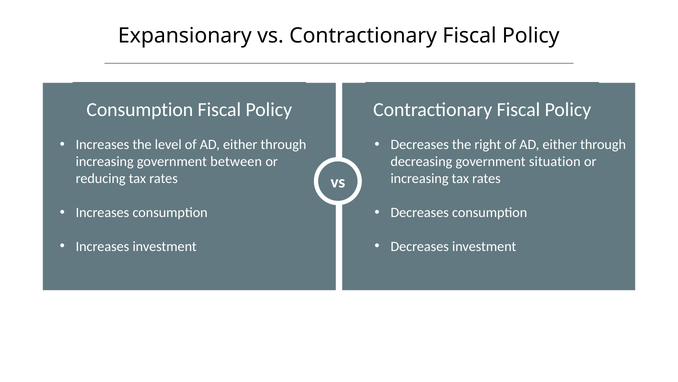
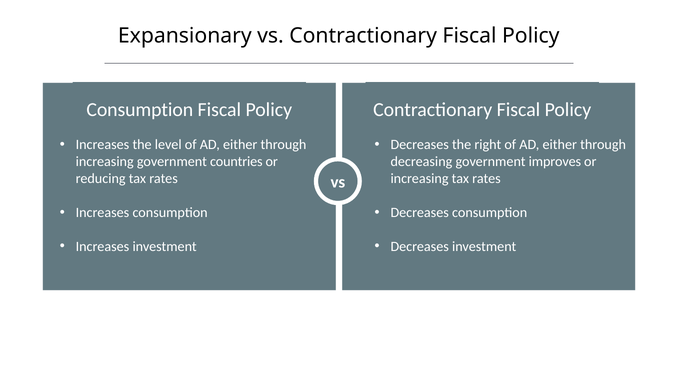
between: between -> countries (236, 161)
situation: situation -> improves (555, 161)
